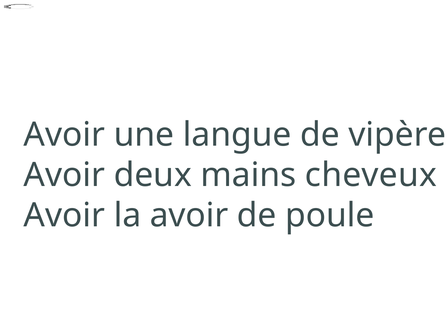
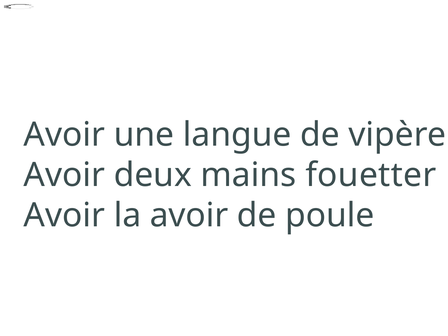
cheveux: cheveux -> fouetter (371, 175)
